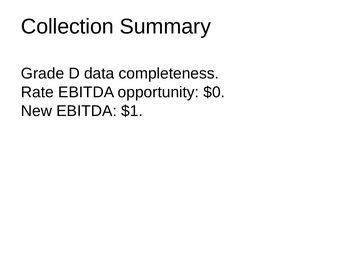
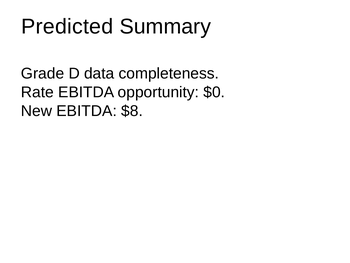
Collection: Collection -> Predicted (67, 27)
$1: $1 -> $8 (132, 111)
